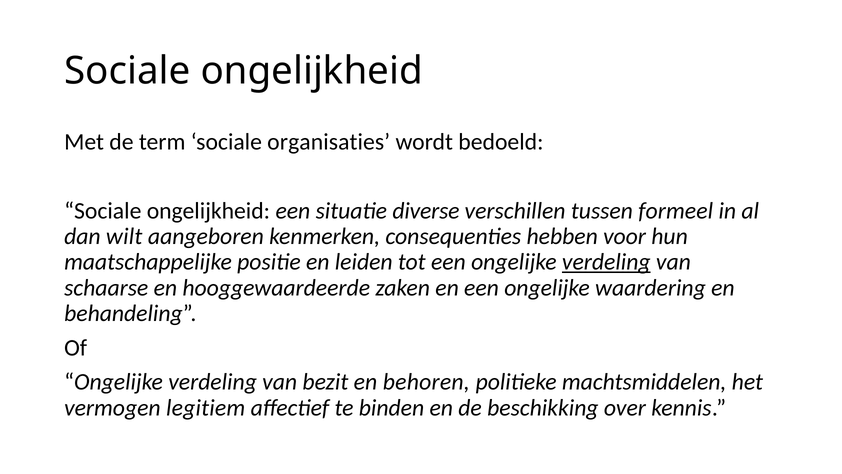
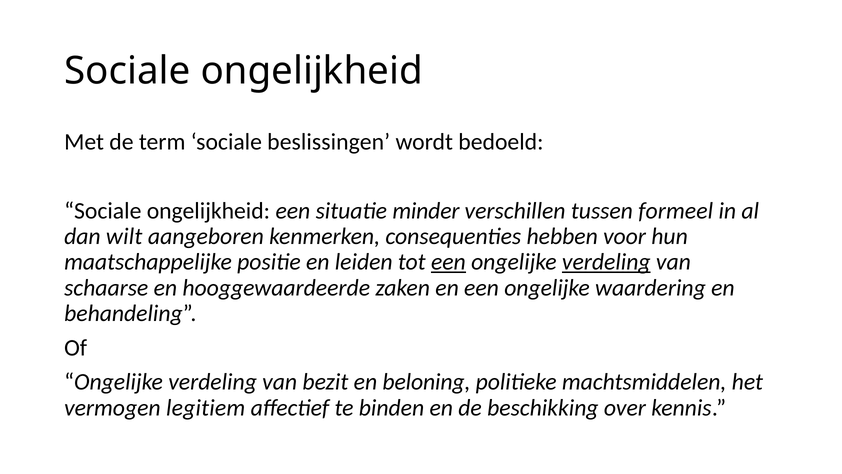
organisaties: organisaties -> beslissingen (329, 142)
diverse: diverse -> minder (426, 211)
een underline: none -> present (448, 262)
behoren: behoren -> beloning (426, 382)
